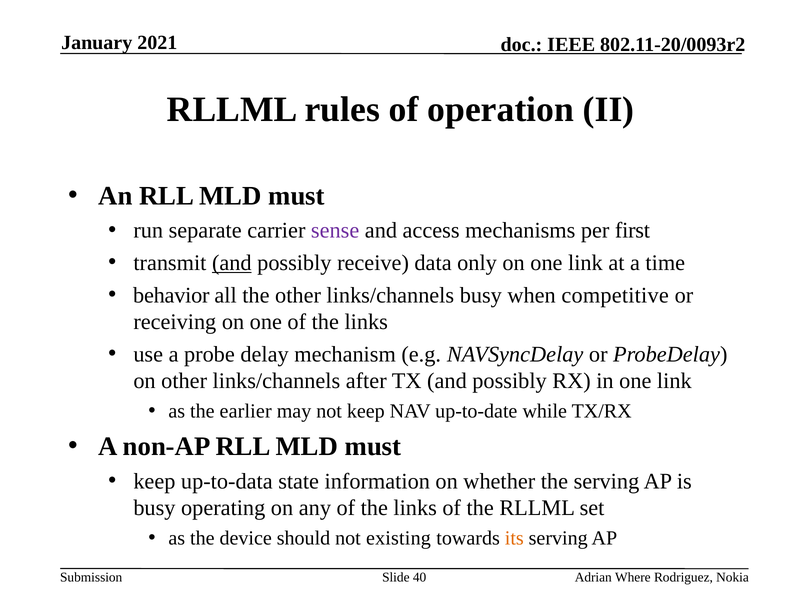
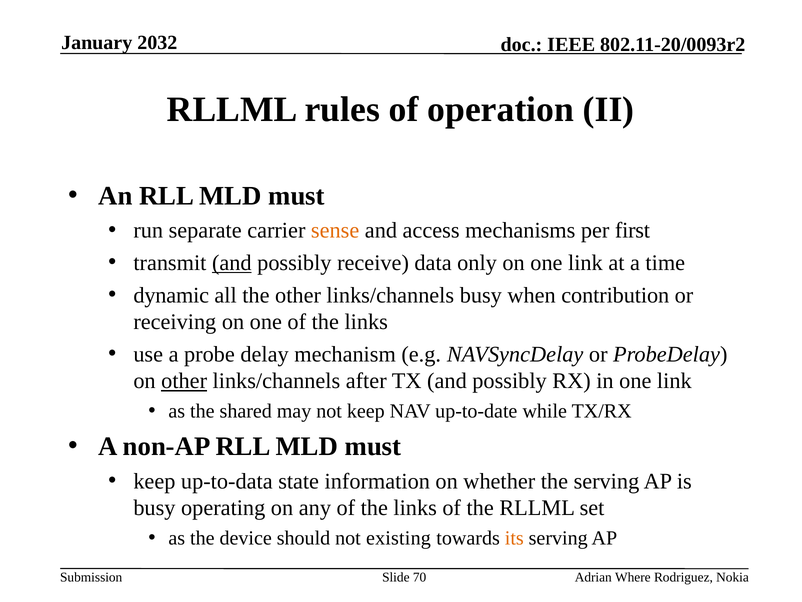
2021: 2021 -> 2032 (157, 43)
sense colour: purple -> orange (335, 230)
behavior: behavior -> dynamic (171, 295)
competitive: competitive -> contribution (615, 295)
other underline: none -> present (184, 381)
earlier: earlier -> shared (246, 411)
40: 40 -> 70 (420, 577)
